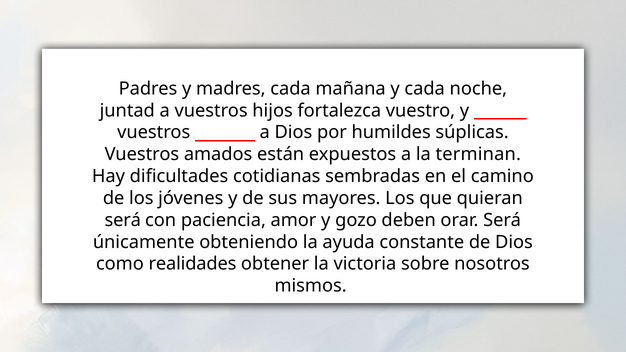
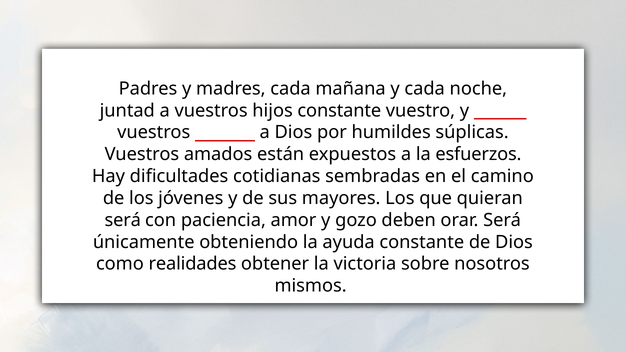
hijos fortalezca: fortalezca -> constante (339, 111)
terminan: terminan -> esfuerzos (478, 154)
